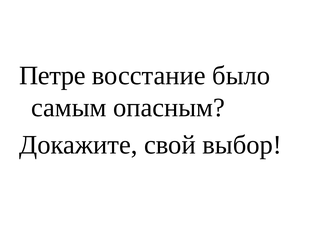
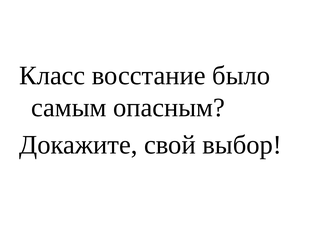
Петре: Петре -> Класс (52, 75)
